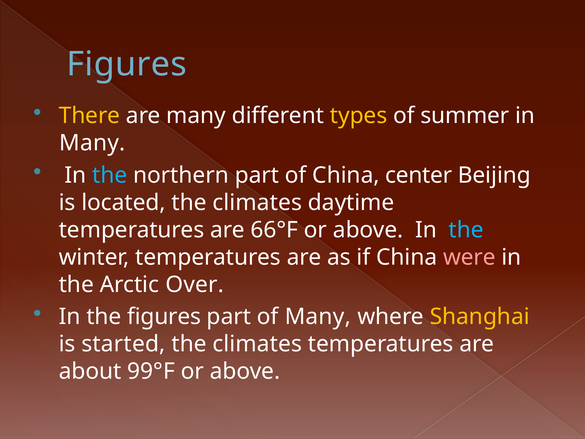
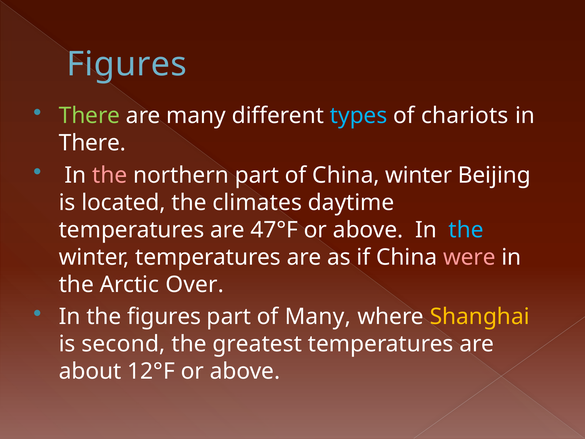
There colour: yellow -> light green (89, 116)
types colour: yellow -> light blue (359, 116)
summer: summer -> chariots (465, 116)
Many: Many -> There (92, 143)
the colour: light blue -> pink (110, 175)
China center: center -> winter (419, 175)
66°F: 66°F -> 47°F (274, 230)
started: started -> second (123, 344)
climates: climates -> greatest (257, 344)
99°F: 99°F -> 12°F (151, 371)
